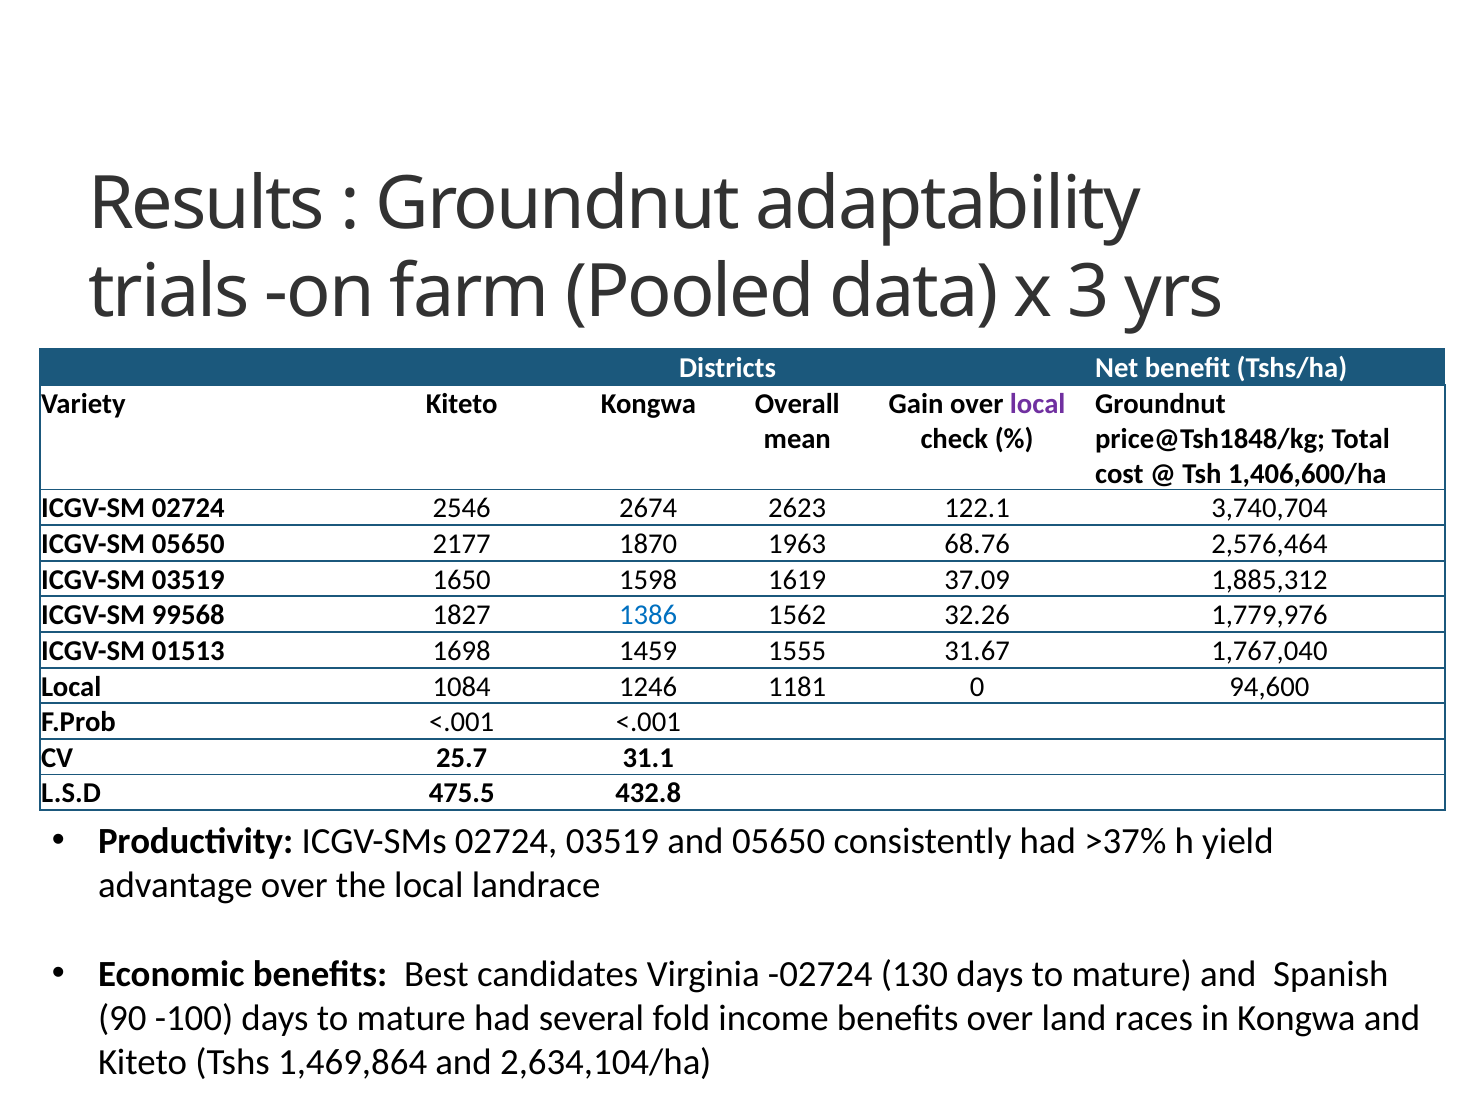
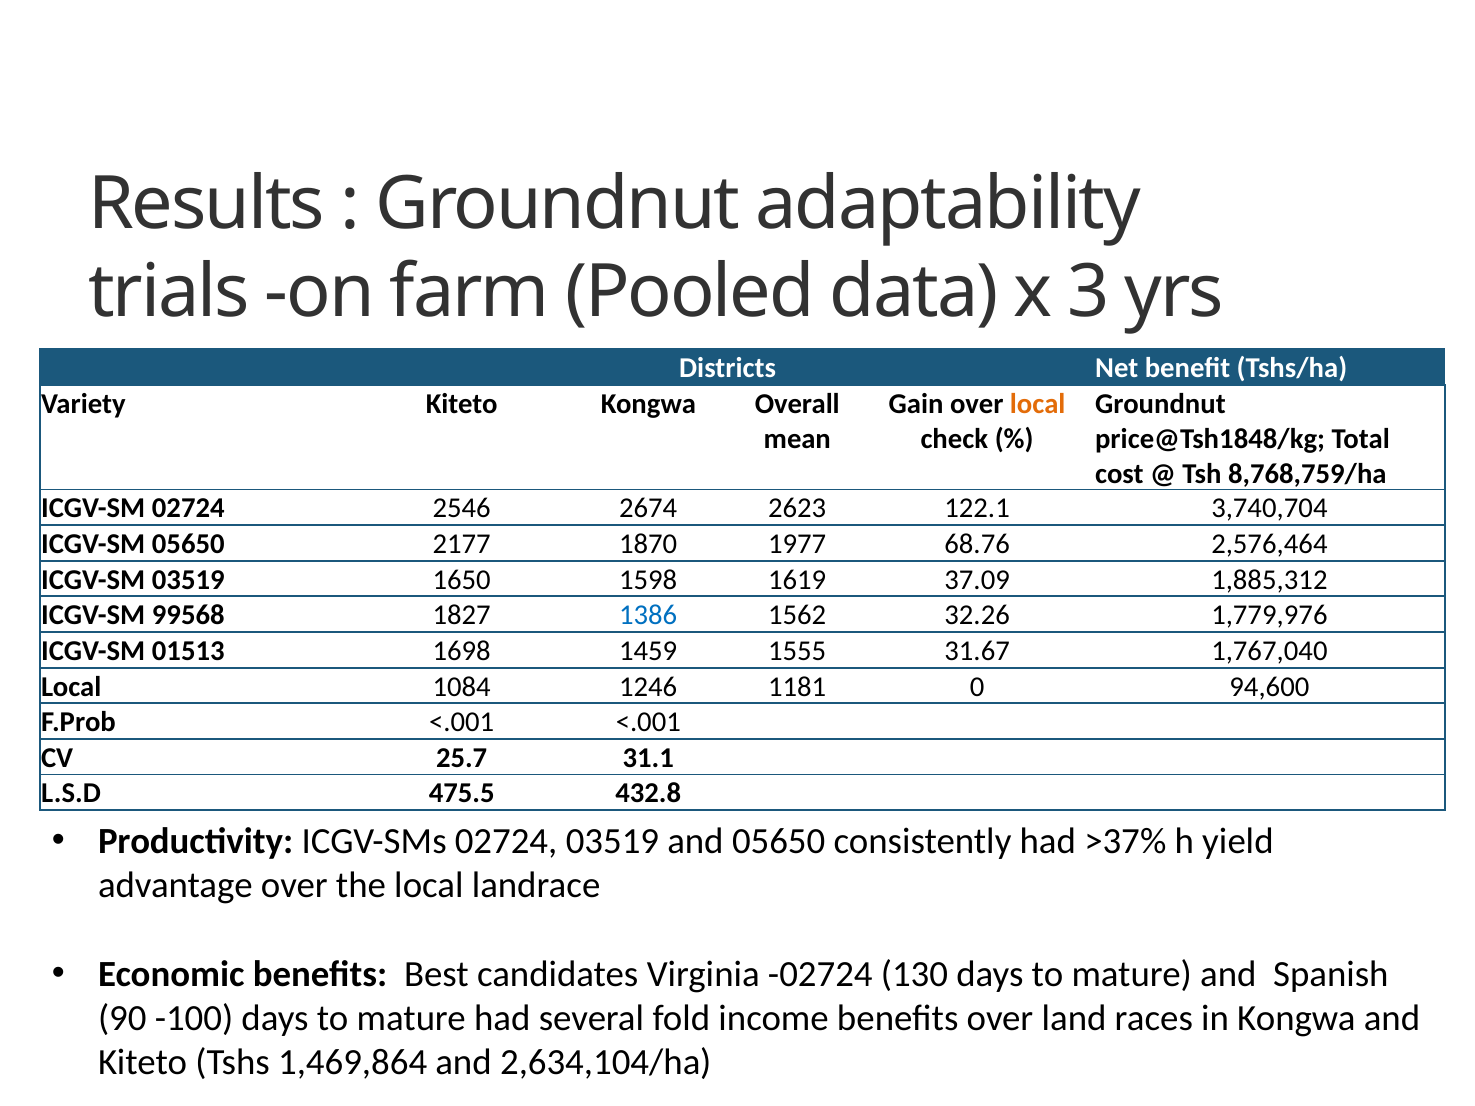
local colour: purple -> orange (1038, 404)
1,406,600/ha: 1,406,600/ha -> 8,768,759/ha (1307, 474)
1963: 1963 -> 1977 (797, 544)
